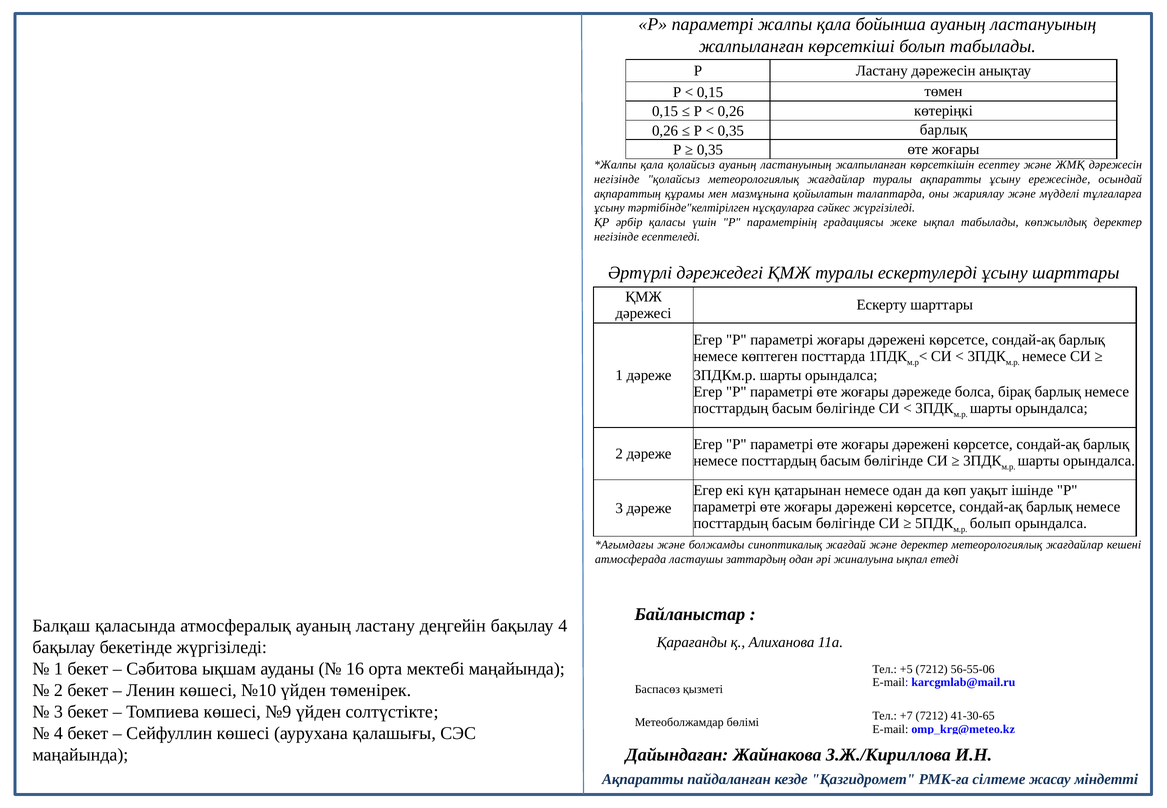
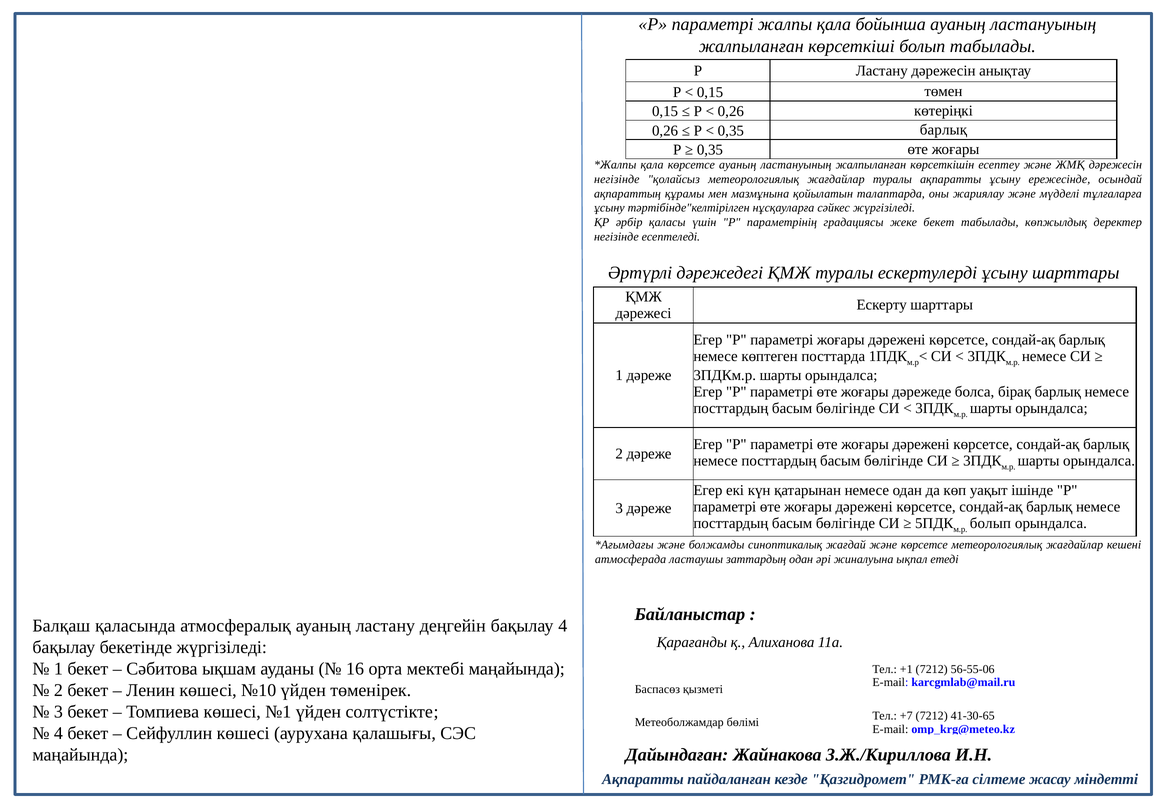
қала қолайсыз: қолайсыз -> көрсетсе (691, 165)
жеке ықпал: ықпал -> бекет (939, 222)
және деректер: деректер -> көрсетсе (924, 545)
+5: +5 -> +1 (906, 669)
№9: №9 -> №1 (278, 712)
